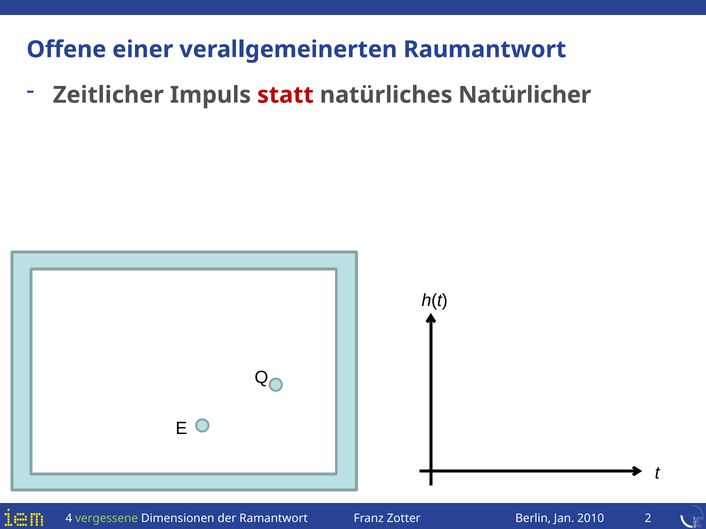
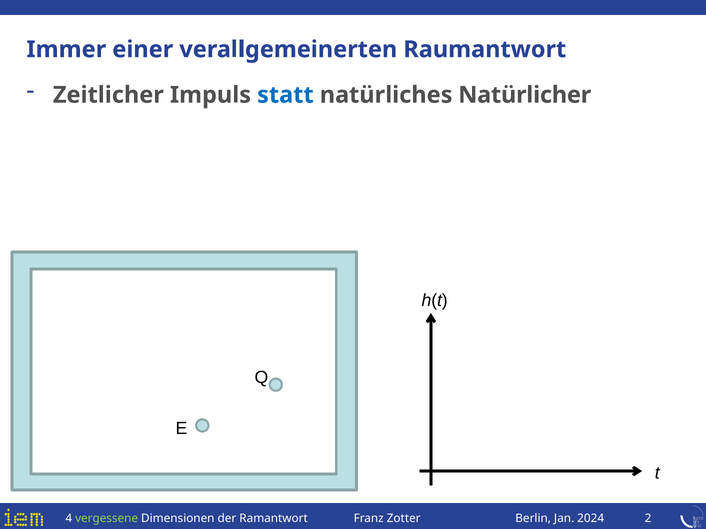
Offene: Offene -> Immer (66, 50)
statt colour: red -> blue (285, 95)
2010: 2010 -> 2024 (591, 519)
